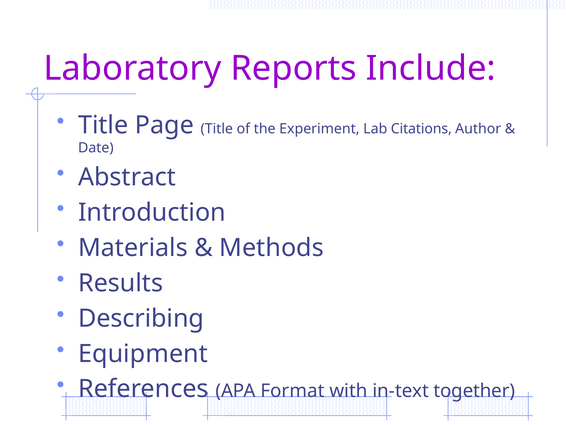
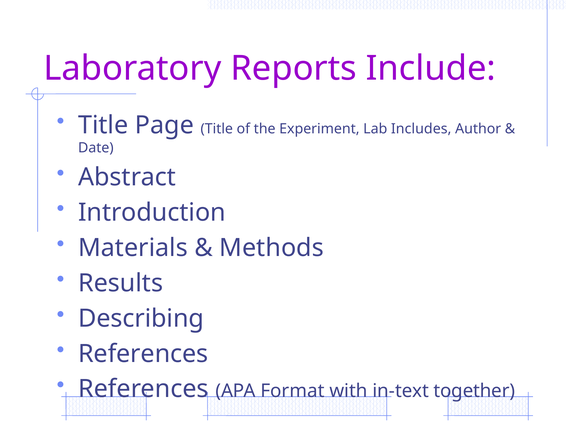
Citations: Citations -> Includes (421, 129)
Equipment: Equipment -> References (143, 353)
